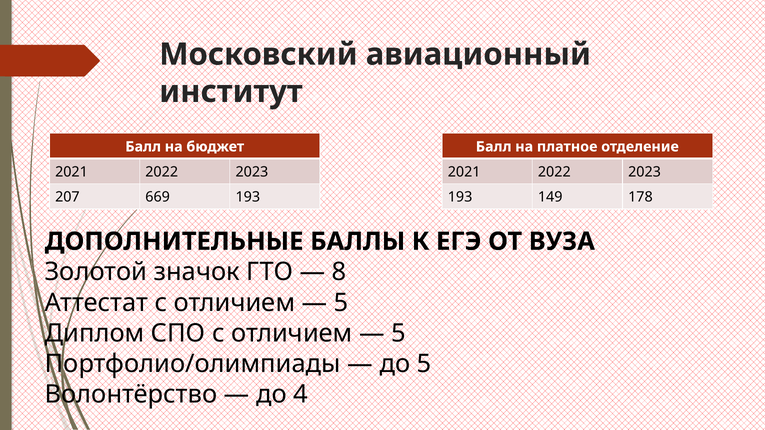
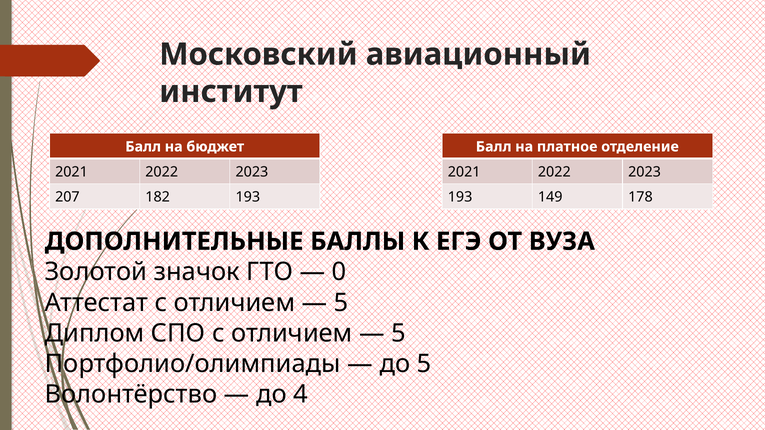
669: 669 -> 182 (158, 197)
8: 8 -> 0 (339, 272)
